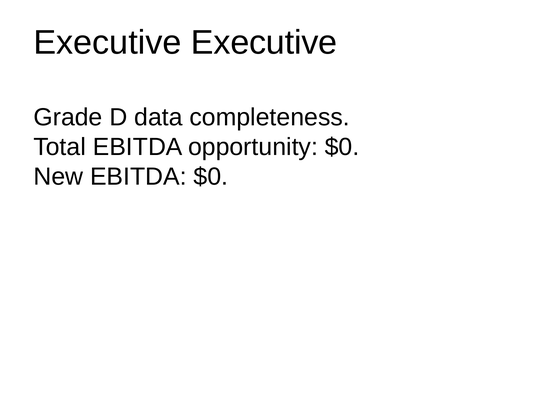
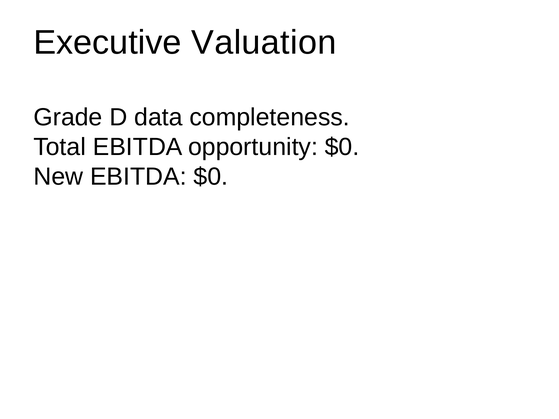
Executive Executive: Executive -> Valuation (264, 42)
